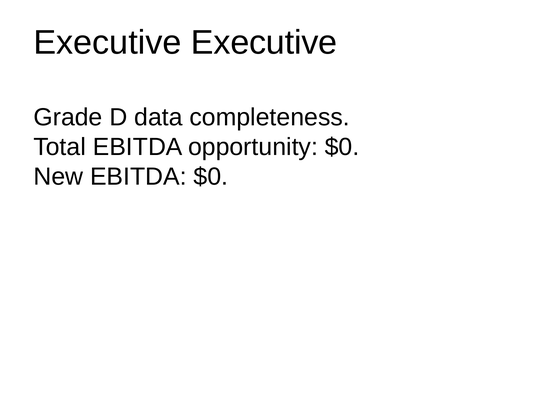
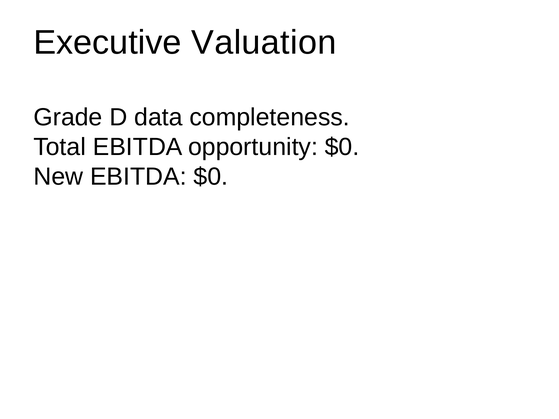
Executive Executive: Executive -> Valuation (264, 42)
